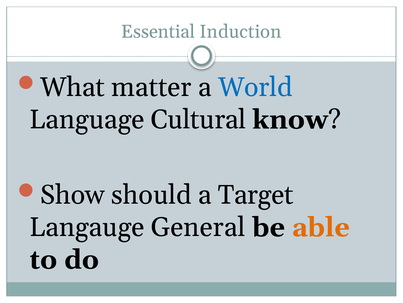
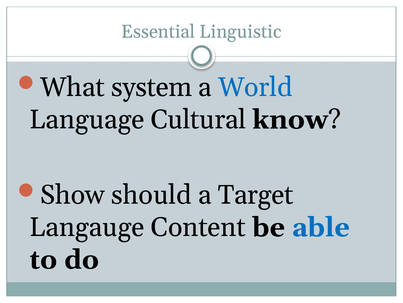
Induction: Induction -> Linguistic (241, 32)
matter: matter -> system (152, 87)
General: General -> Content (198, 227)
able colour: orange -> blue (321, 227)
